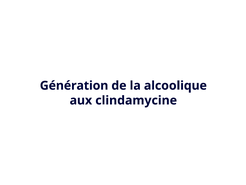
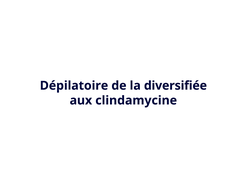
Génération: Génération -> Dépilatoire (74, 85)
alcoolique: alcoolique -> diversifiée (175, 85)
